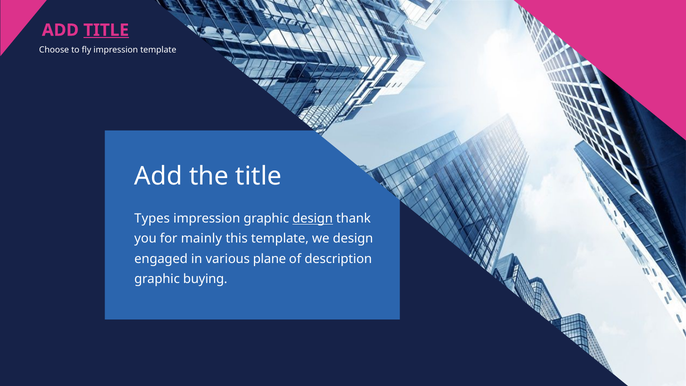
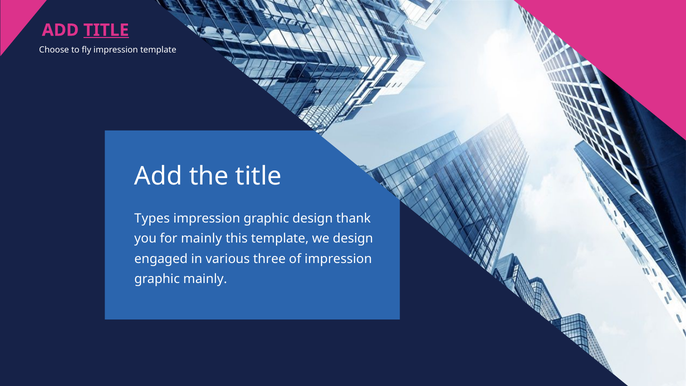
design underline: present -> none (313, 219)
plane: plane -> three (269, 259)
of description: description -> impression (338, 259)
graphic buying: buying -> mainly (205, 279)
